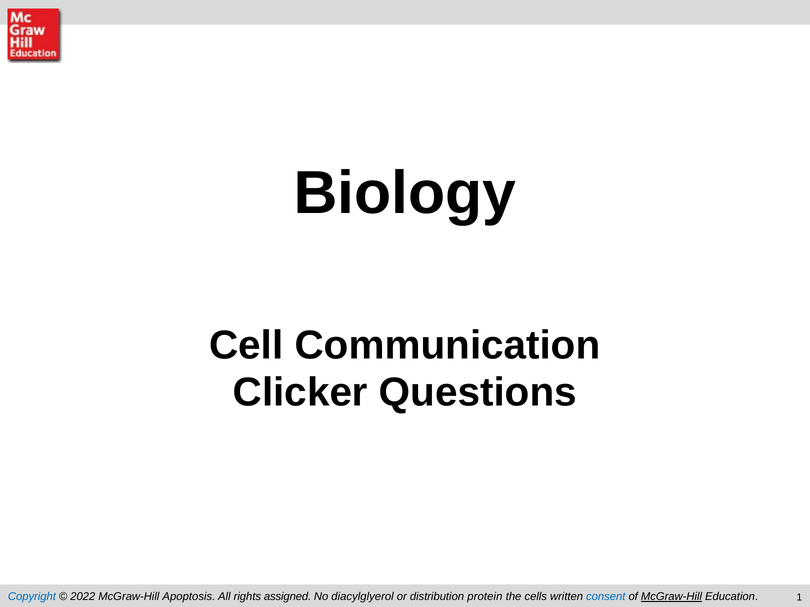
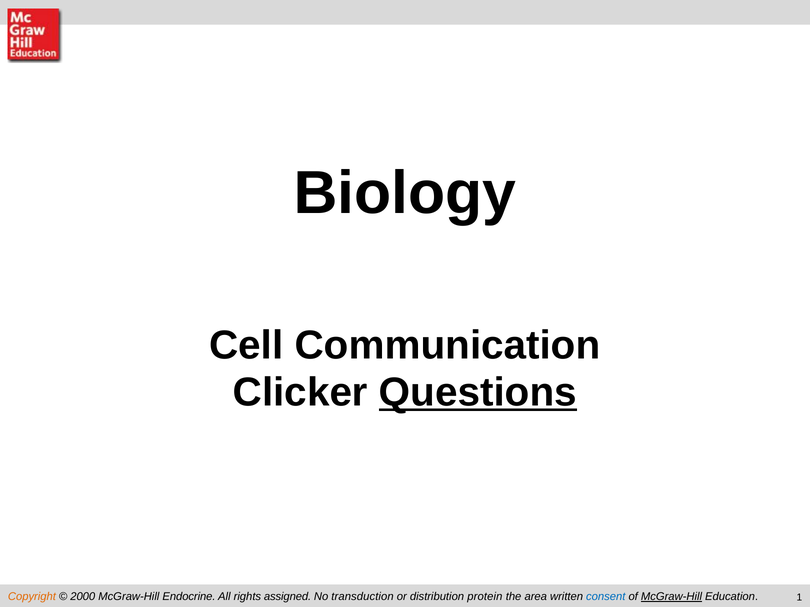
Questions underline: none -> present (478, 393)
Copyright colour: blue -> orange (32, 597)
2022: 2022 -> 2000 (83, 597)
Apoptosis: Apoptosis -> Endocrine (189, 597)
diacylglyerol: diacylglyerol -> transduction (363, 597)
cells: cells -> area (536, 597)
